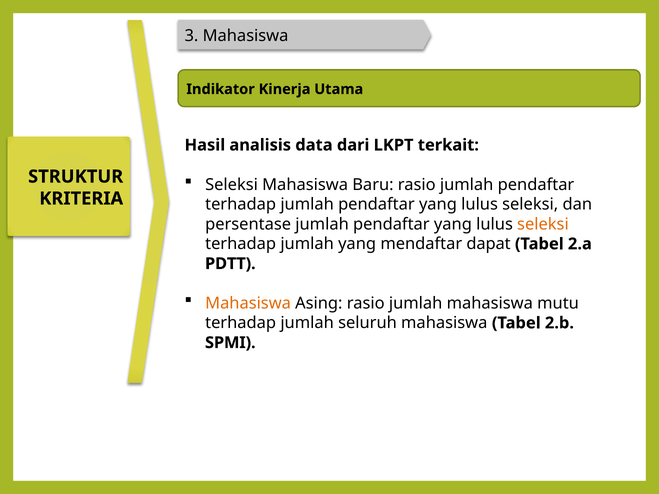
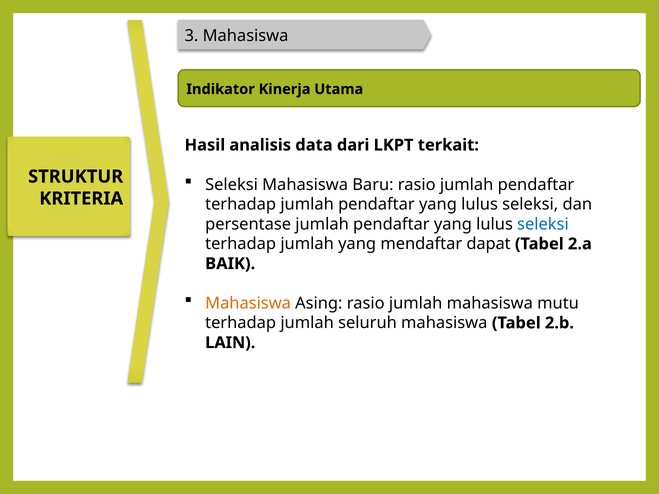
seleksi colour: orange -> blue (543, 224)
PDTT: PDTT -> BAIK (230, 264)
SPMI: SPMI -> LAIN (230, 343)
